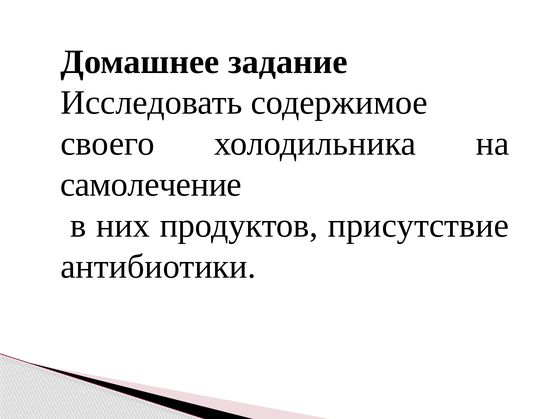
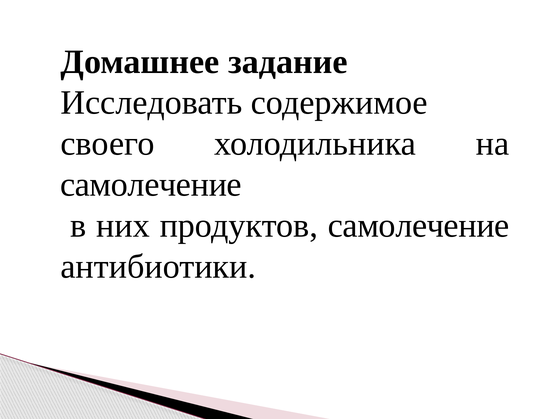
продуктов присутствие: присутствие -> самолечение (419, 226)
